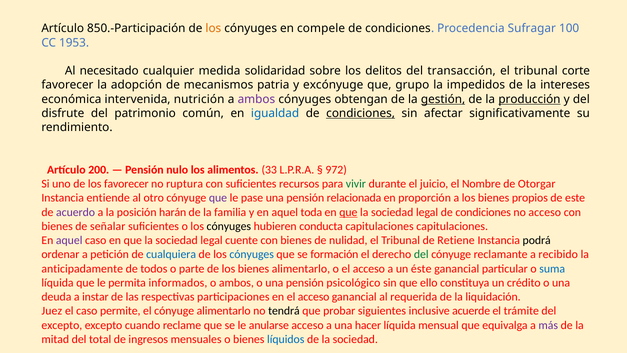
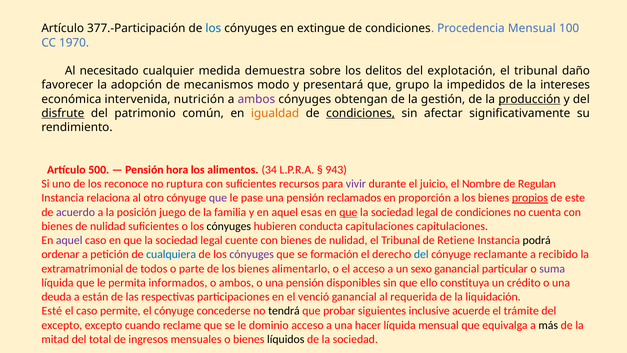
850.-Participación: 850.-Participación -> 377.-Participación (136, 29)
los colour: orange -> blue (213, 29)
compele: compele -> extingue (321, 29)
Procedencia Sufragar: Sufragar -> Mensual (532, 29)
1953: 1953 -> 1970 (74, 43)
solidaridad: solidaridad -> demuestra (275, 71)
transacción: transacción -> explotación (462, 71)
corte: corte -> daño (576, 71)
patria: patria -> modo (273, 85)
excónyuge: excónyuge -> presentará (333, 85)
gestión underline: present -> none (443, 99)
disfrute underline: none -> present (63, 113)
igualdad colour: blue -> orange (275, 113)
200: 200 -> 500 (99, 170)
nulo: nulo -> hora (177, 170)
33: 33 -> 34 (269, 170)
972: 972 -> 943 (336, 170)
los favorecer: favorecer -> reconoce (126, 184)
vivir colour: green -> purple (356, 184)
Otorgar: Otorgar -> Regulan (537, 184)
entiende: entiende -> relaciona (108, 198)
relacionada: relacionada -> reclamados (354, 198)
propios underline: none -> present (530, 198)
harán: harán -> juego (173, 212)
toda: toda -> esas (311, 212)
no acceso: acceso -> cuenta (545, 212)
señalar: señalar -> nulidad (108, 226)
cónyuges colour: blue -> purple (252, 254)
del colour: green -> blue (421, 254)
anticipadamente: anticipadamente -> extramatrimonial (82, 268)
éste: éste -> sexo (421, 268)
suma colour: blue -> purple (552, 268)
psicológico: psicológico -> disponibles (353, 283)
instar: instar -> están (95, 297)
en el acceso: acceso -> venció (314, 297)
Juez: Juez -> Esté (52, 311)
cónyuge alimentarlo: alimentarlo -> concederse (224, 311)
anularse: anularse -> dominio (269, 325)
más colour: purple -> black (548, 325)
líquidos colour: blue -> black (286, 339)
